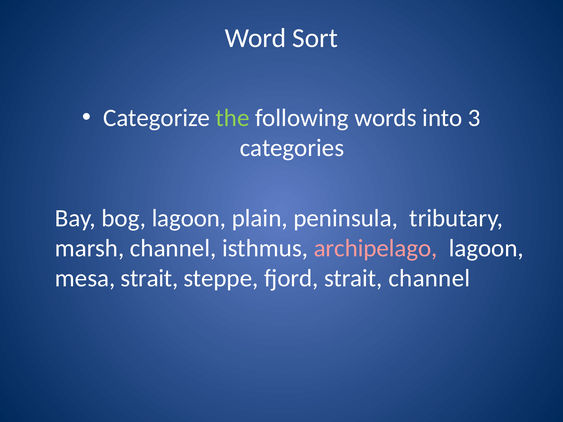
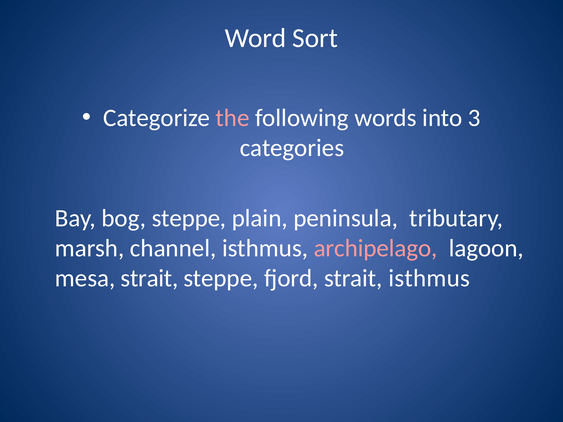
the colour: light green -> pink (233, 118)
bog lagoon: lagoon -> steppe (189, 218)
strait channel: channel -> isthmus (429, 278)
